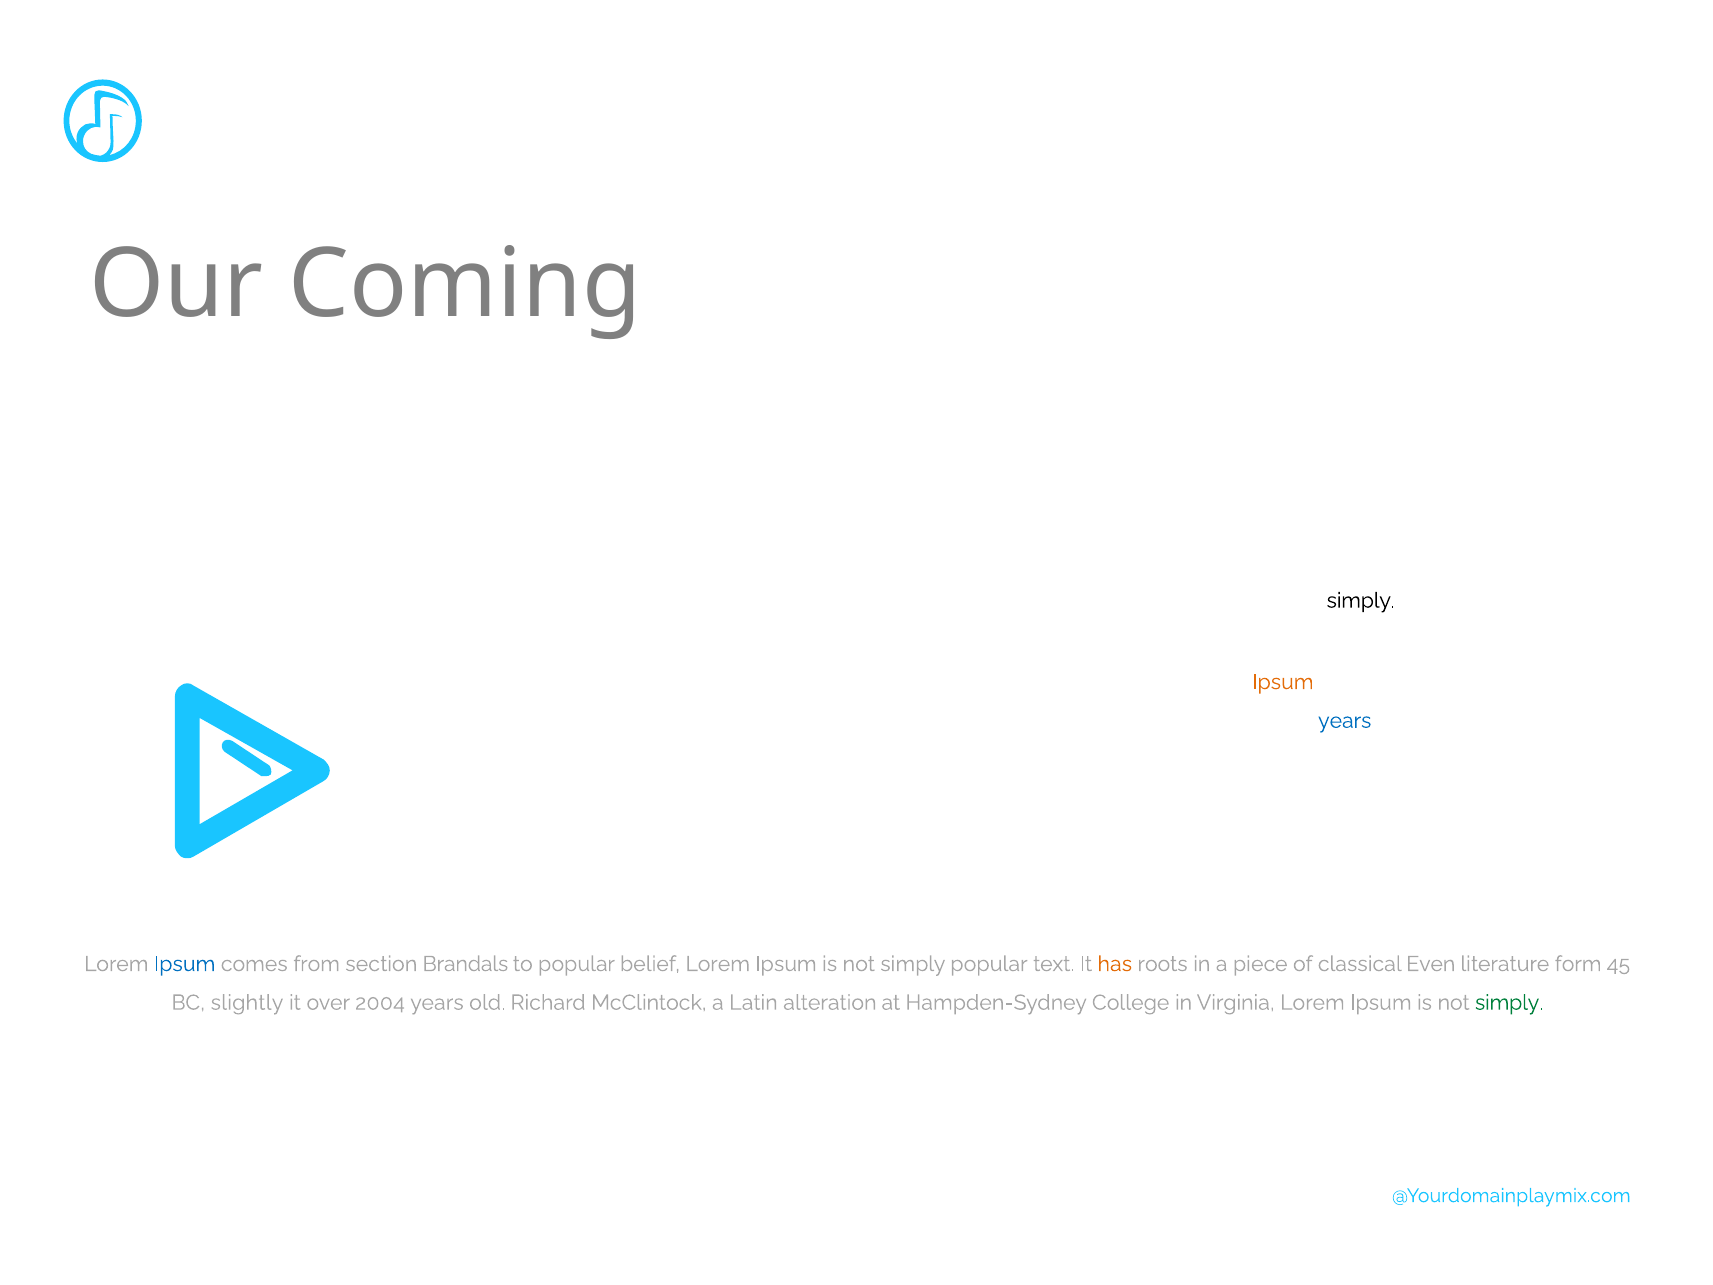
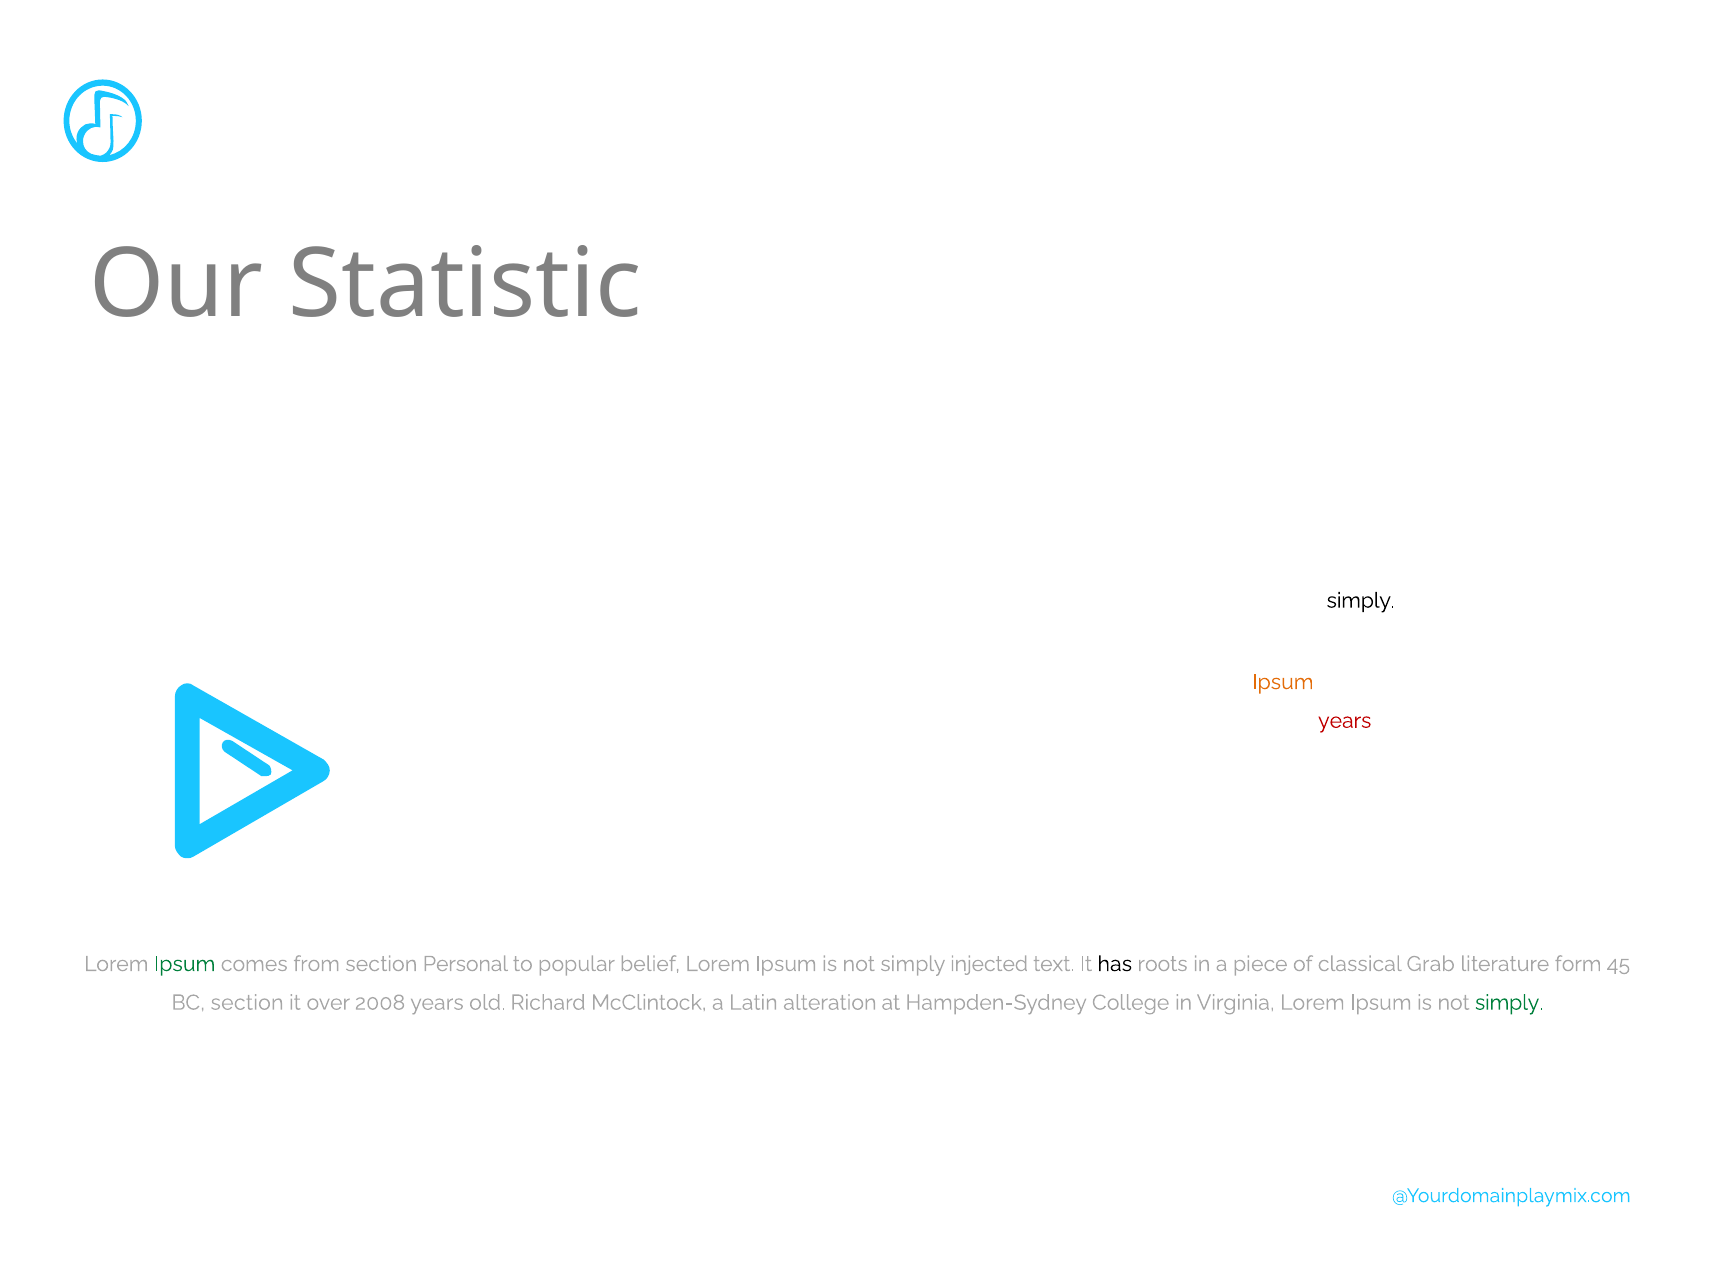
Coming: Coming -> Statistic (465, 285)
years colour: blue -> red (1345, 721)
Ipsum colour: blue -> green (185, 964)
Brandals: Brandals -> Personal (465, 964)
popular: popular -> injected (989, 964)
has colour: orange -> black (1115, 964)
Even: Even -> Grab (1431, 964)
BC slightly: slightly -> section (247, 1002)
2004: 2004 -> 2008 (380, 1002)
